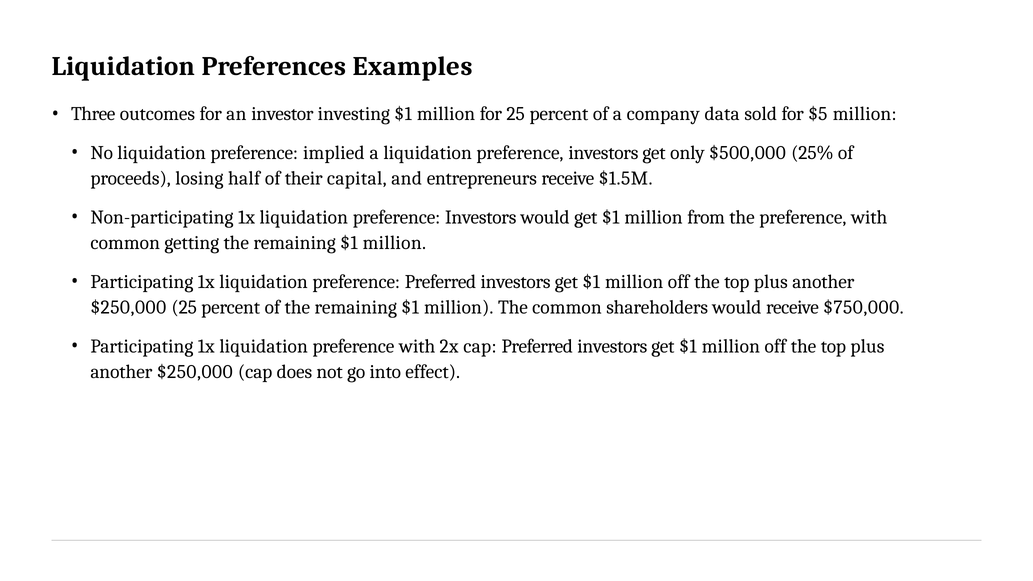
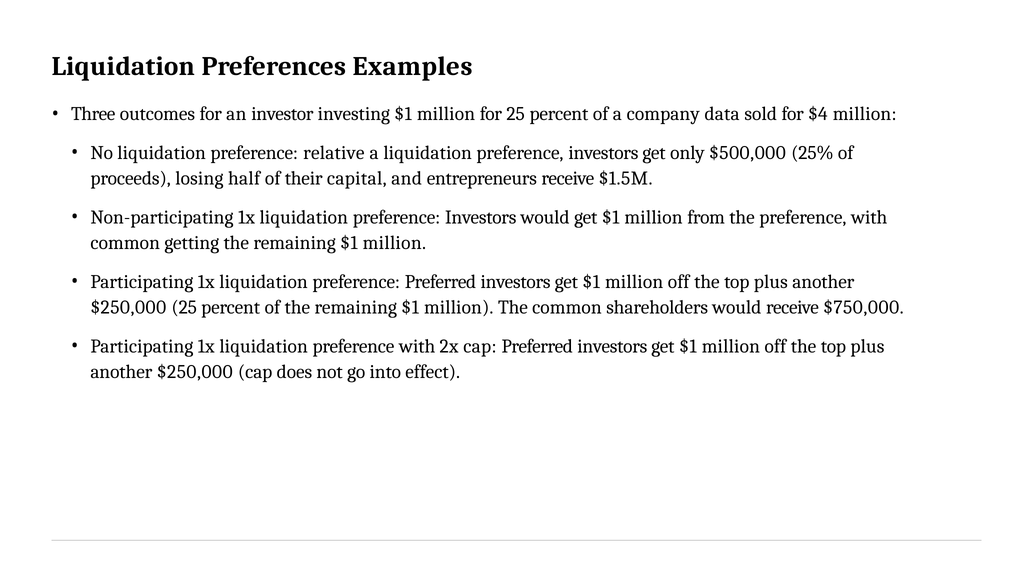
$5: $5 -> $4 (818, 114)
implied: implied -> relative (334, 153)
